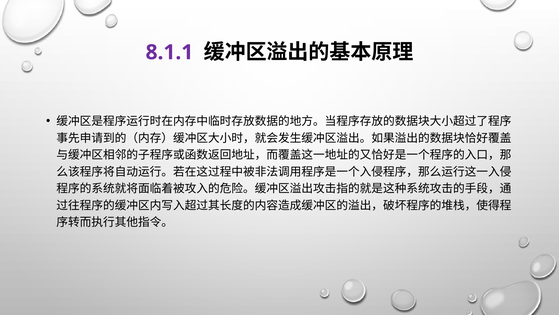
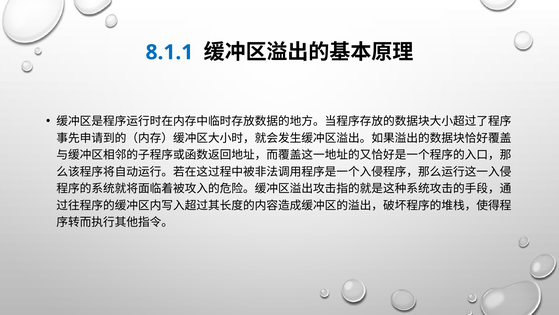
8.1.1 colour: purple -> blue (169, 52)
